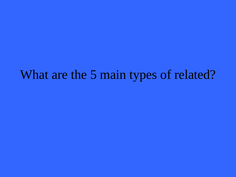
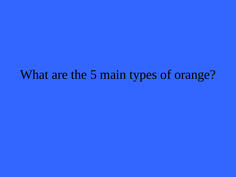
related: related -> orange (195, 75)
